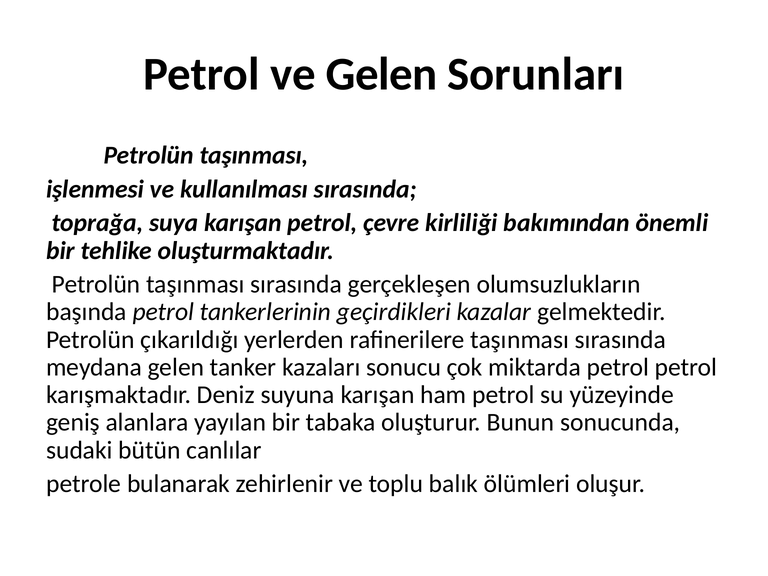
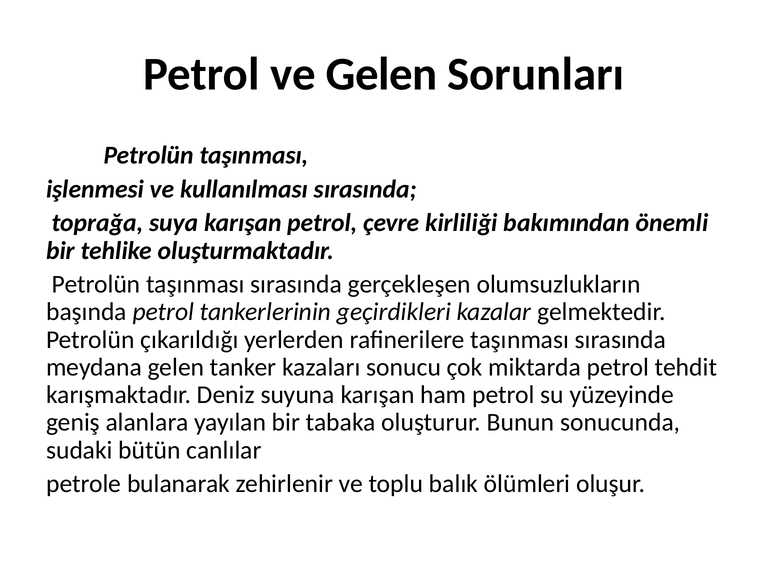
petrol petrol: petrol -> tehdit (686, 367)
